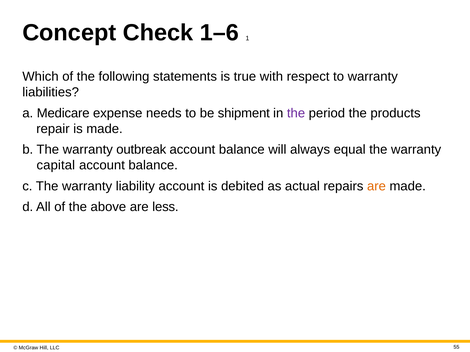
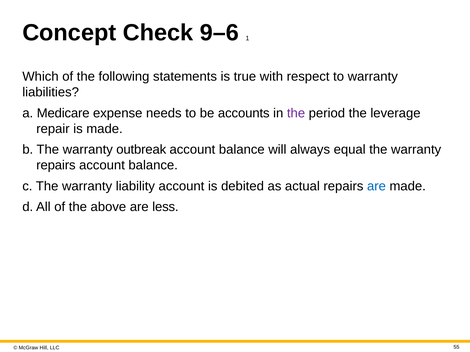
1–6: 1–6 -> 9–6 (219, 33)
shipment: shipment -> accounts (244, 113)
products: products -> leverage (395, 113)
capital: capital -> repairs (56, 166)
are colour: orange -> blue (376, 186)
